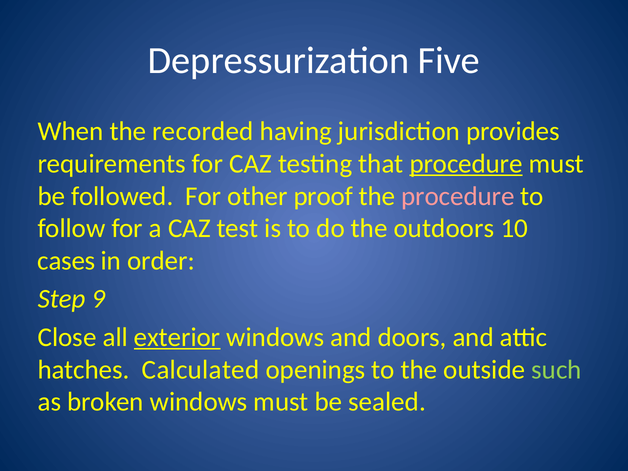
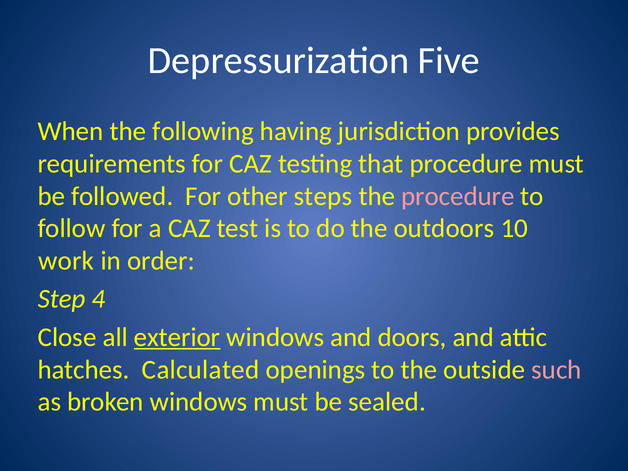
recorded: recorded -> following (203, 131)
procedure underline: present -> none (466, 164)
proof: proof -> steps (323, 196)
cases: cases -> work (66, 261)
9: 9 -> 4 (98, 299)
such colour: light green -> pink (556, 370)
